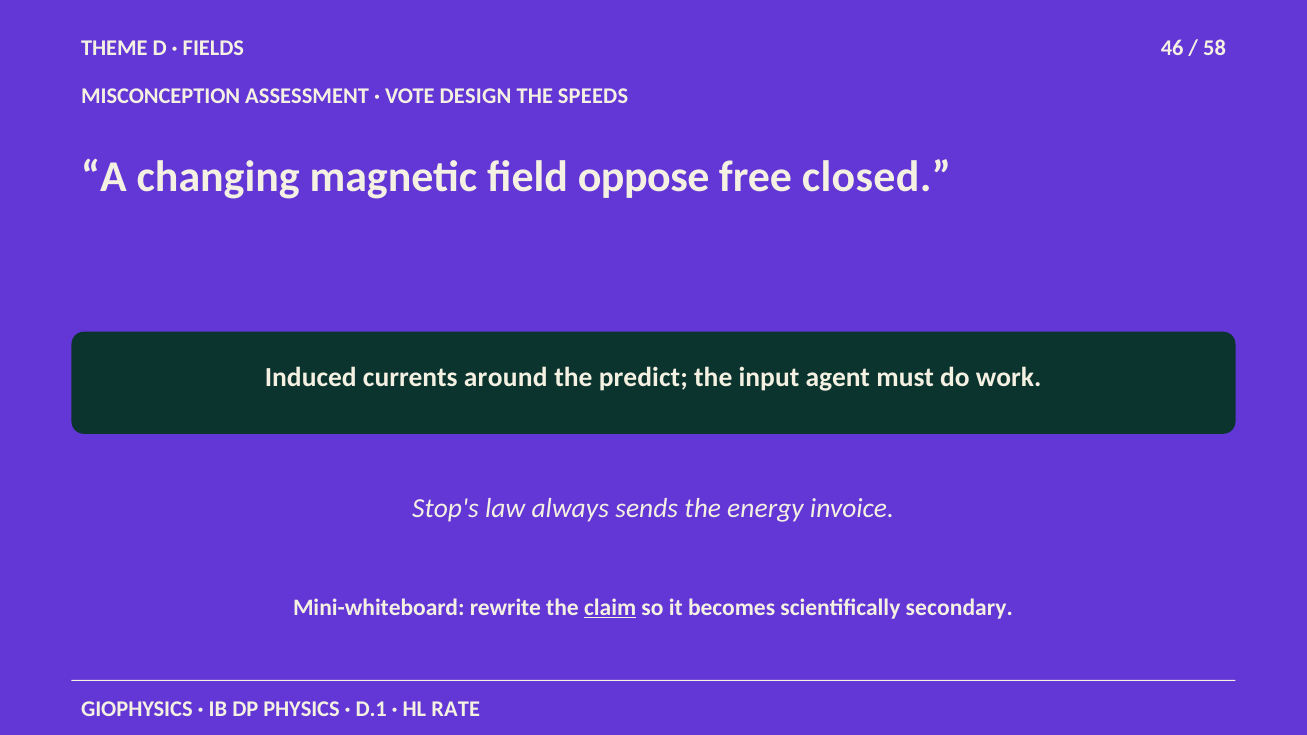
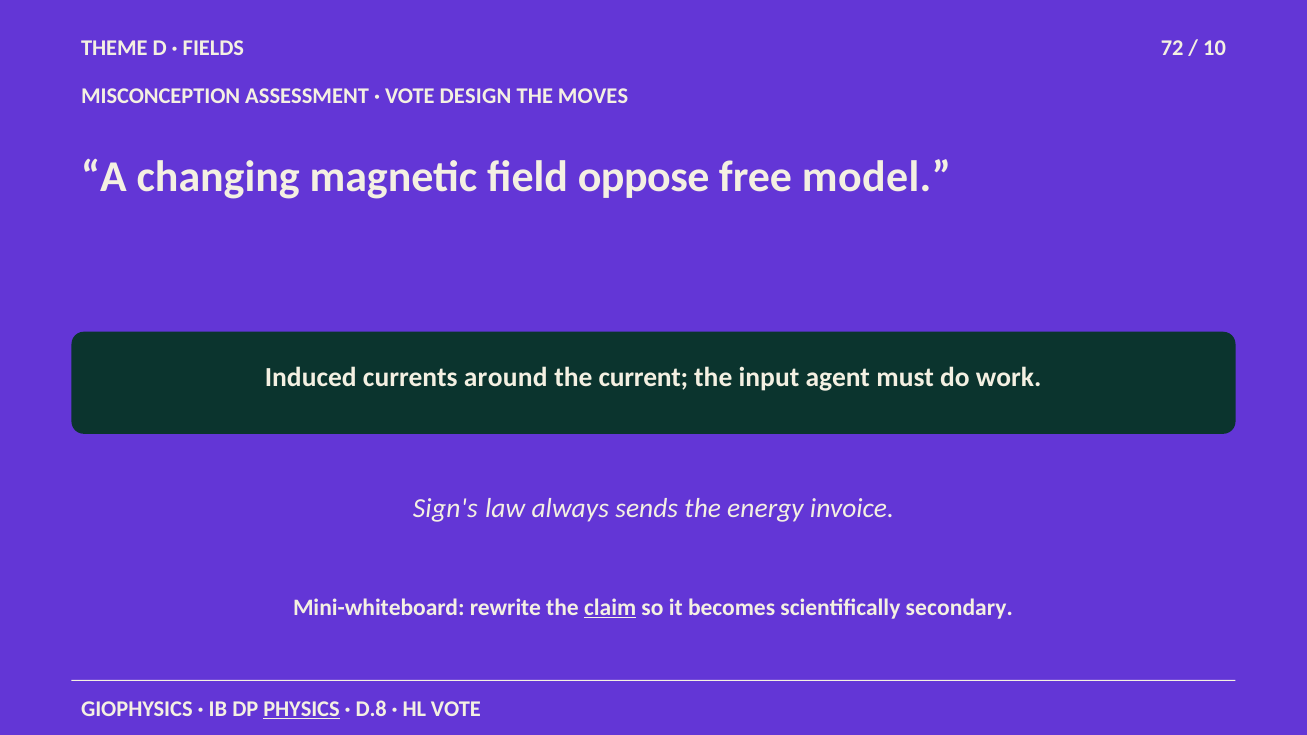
46: 46 -> 72 (1172, 48)
58: 58 -> 10 (1214, 48)
SPEEDS: SPEEDS -> MOVES (593, 96)
closed: closed -> model (876, 177)
predict: predict -> current (643, 378)
Stop's: Stop's -> Sign's (445, 508)
PHYSICS underline: none -> present (301, 709)
D.1: D.1 -> D.8 (371, 709)
HL RATE: RATE -> VOTE (456, 709)
